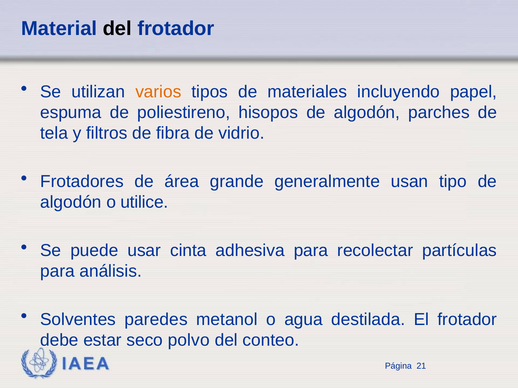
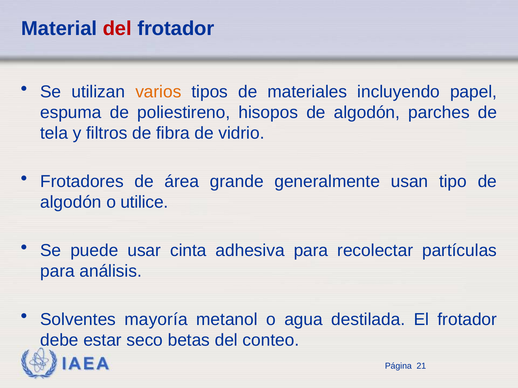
del colour: black -> red (117, 29)
paredes: paredes -> mayoría (156, 320)
polvo: polvo -> betas (189, 340)
